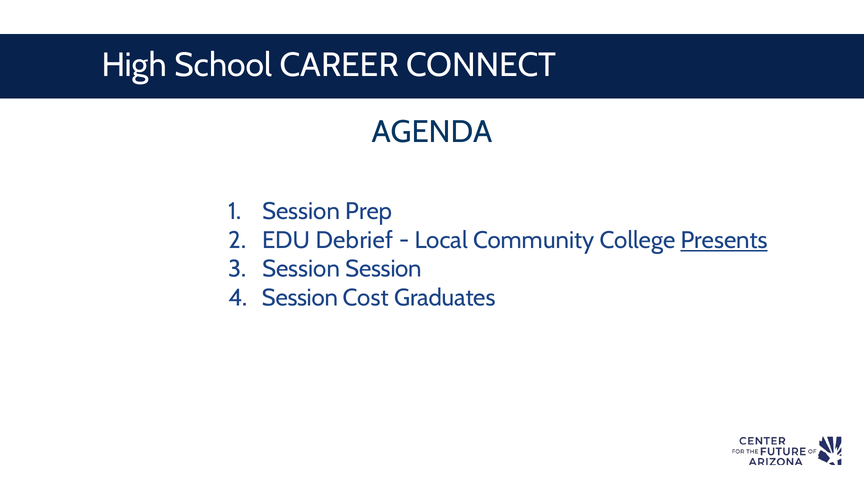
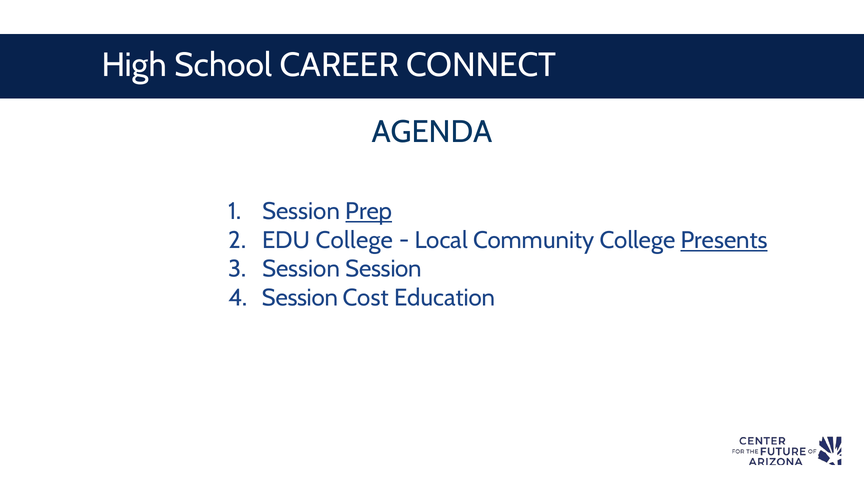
Prep underline: none -> present (369, 211)
EDU Debrief: Debrief -> College (354, 240)
Graduates: Graduates -> Education (445, 298)
